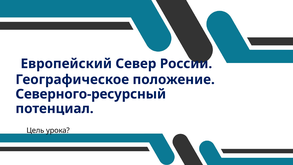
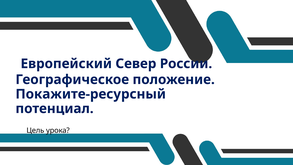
Северного-ресурсный: Северного-ресурсный -> Покажите-ресурсный (91, 94)
